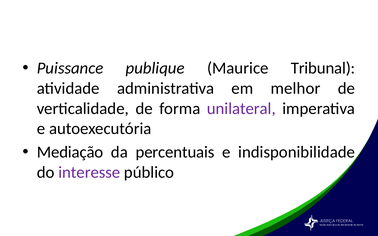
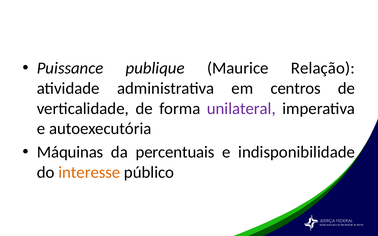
Tribunal: Tribunal -> Relação (323, 68)
melhor: melhor -> centros (296, 88)
Mediação: Mediação -> Máquinas (70, 152)
interesse colour: purple -> orange (89, 172)
